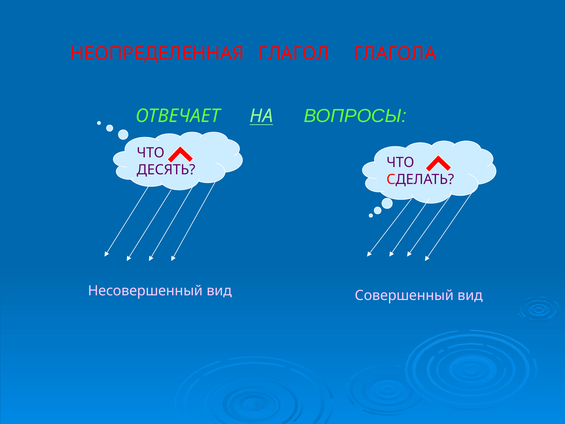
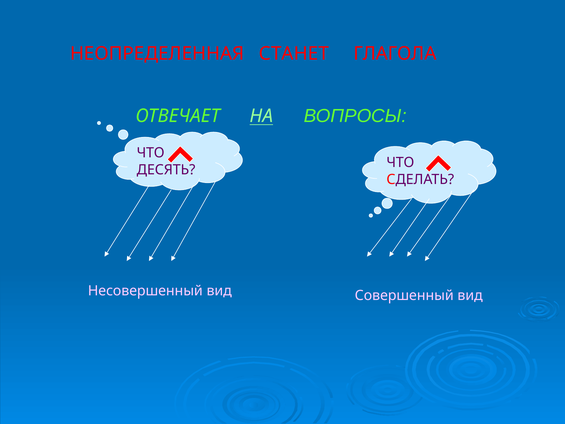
ГЛАГОЛ: ГЛАГОЛ -> СТАНЕТ (294, 54)
